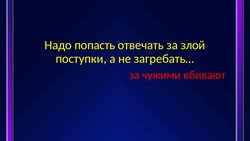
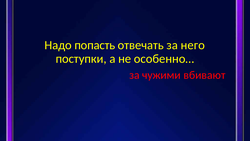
злой: злой -> него (193, 45)
загребать…: загребать… -> особенно… (164, 59)
